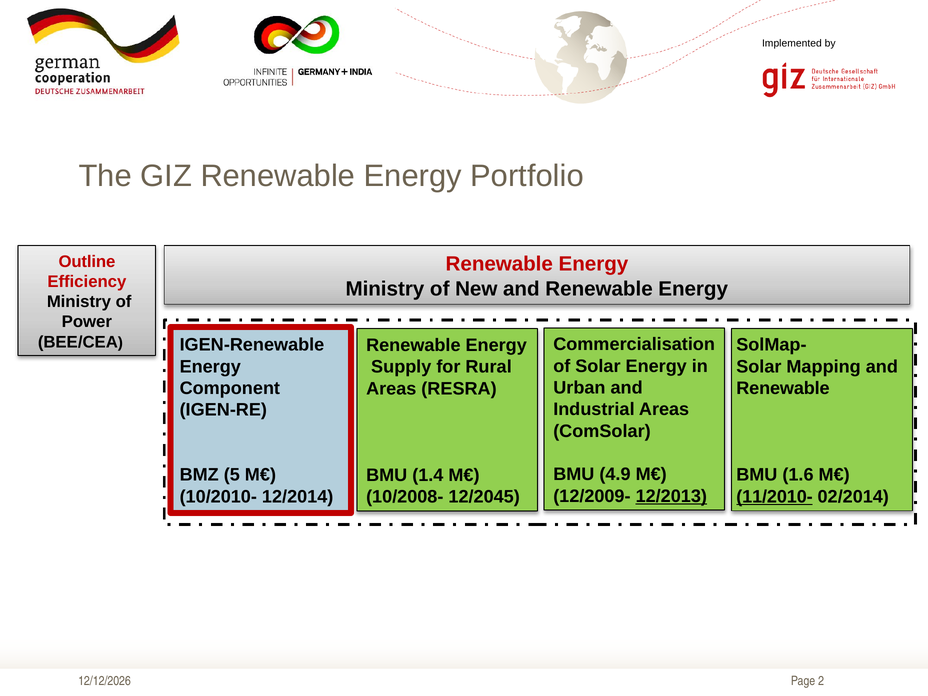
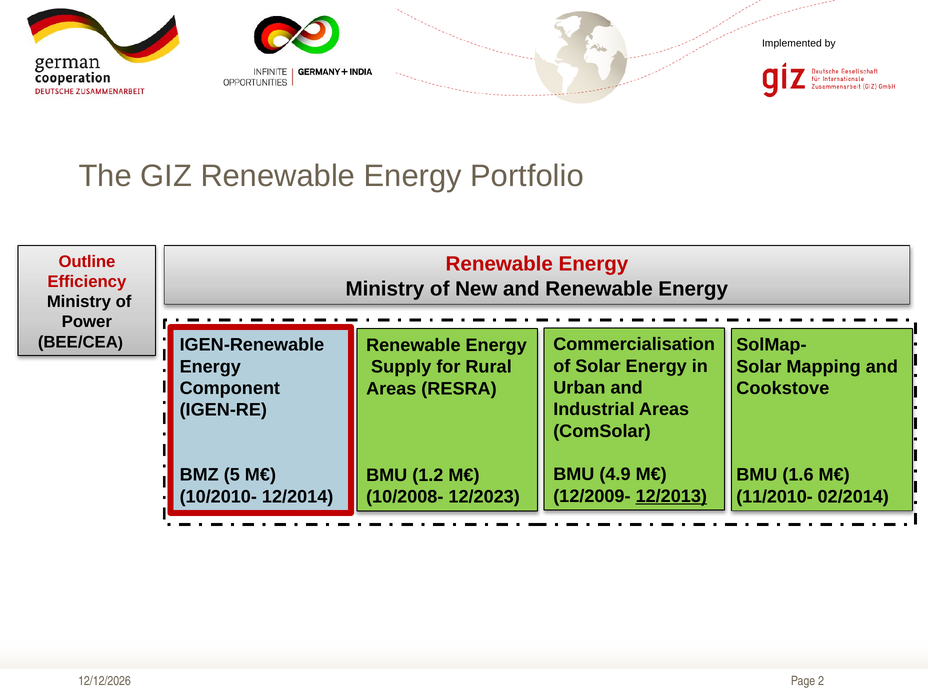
Renewable: Renewable -> Cookstove (783, 388)
1.4: 1.4 -> 1.2 (428, 475)
11/2010- underline: present -> none (774, 497)
12/2045: 12/2045 -> 12/2023 (484, 497)
